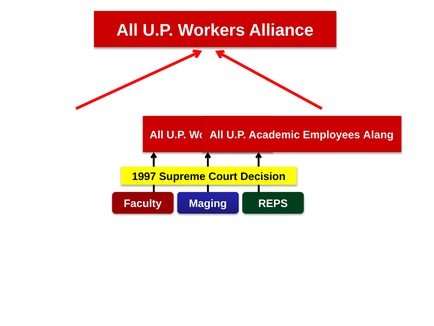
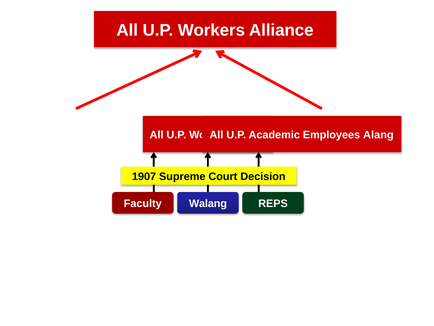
1997: 1997 -> 1907 (144, 176)
Maging: Maging -> Walang (208, 203)
